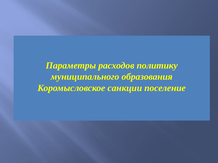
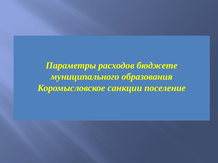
политику: политику -> бюджете (157, 66)
